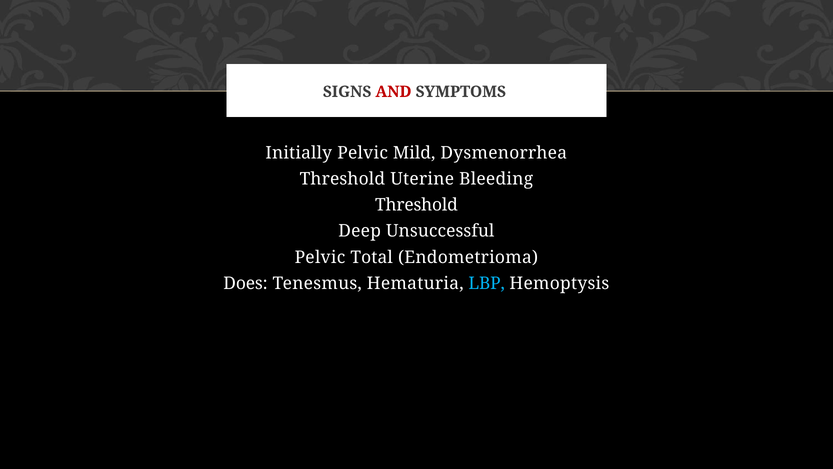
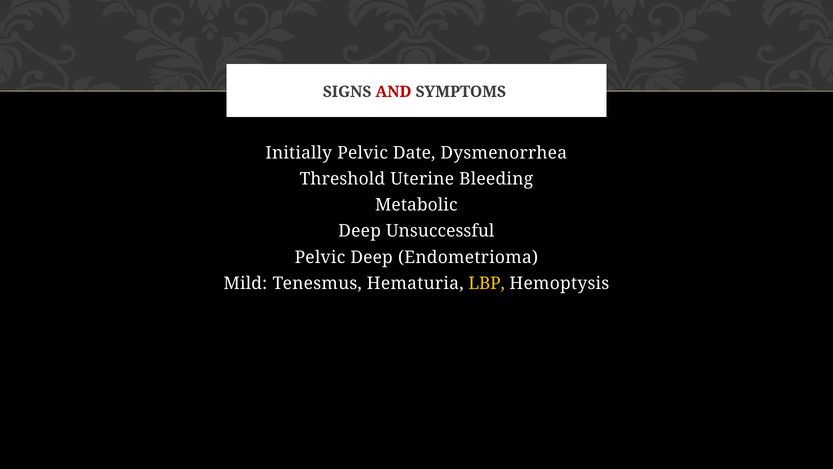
Mild: Mild -> Date (414, 153)
Threshold: Threshold -> Metabolic (416, 205)
Pelvic Total: Total -> Deep (372, 257)
Does: Does -> Mild (245, 283)
LBP colour: light blue -> yellow (487, 283)
